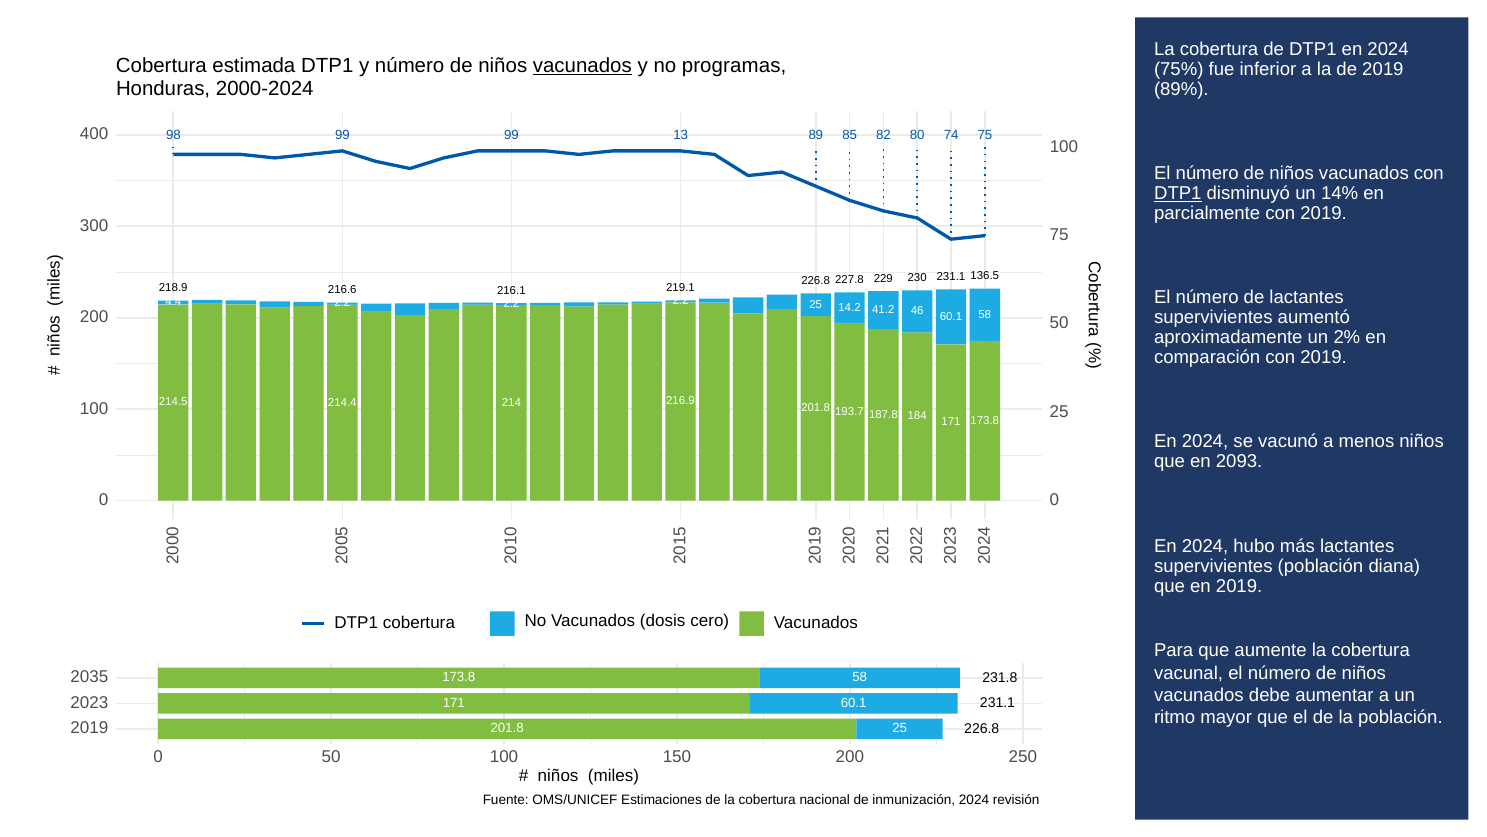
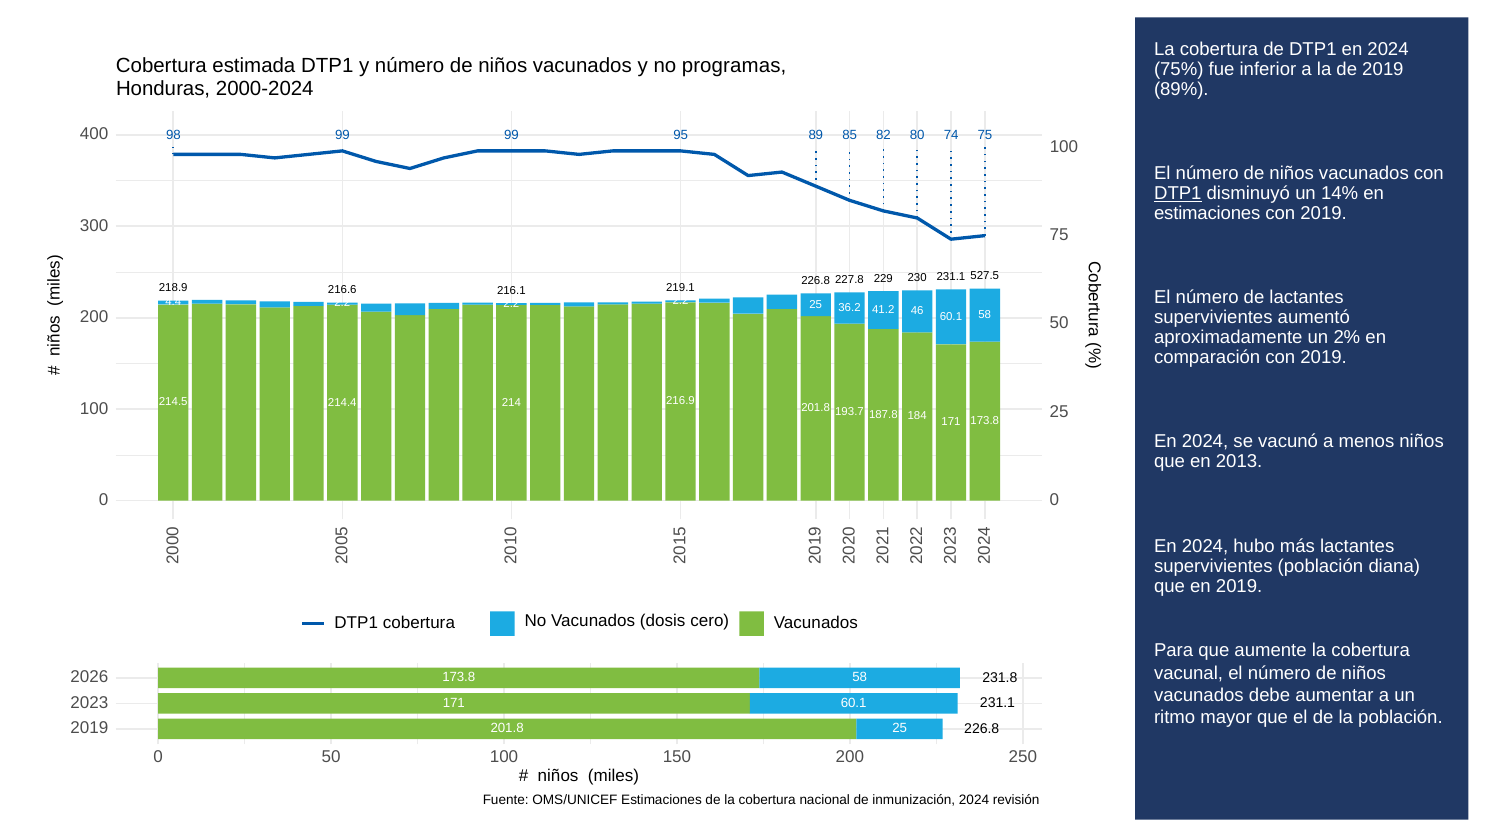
vacunados underline: present -> none (582, 66)
13: 13 -> 95 (681, 135)
parcialmente: parcialmente -> estimaciones (1207, 213)
136.5: 136.5 -> 527.5 (985, 276)
14.2: 14.2 -> 36.2 (850, 307)
2093: 2093 -> 2013 (1239, 462)
2035: 2035 -> 2026 (89, 677)
